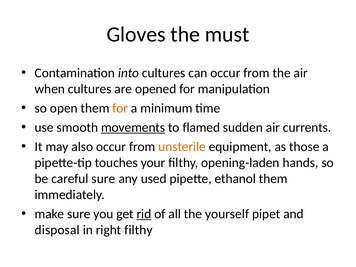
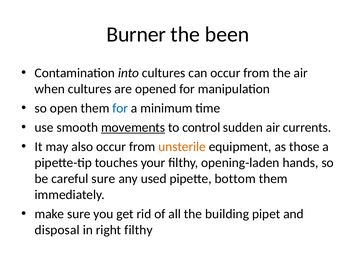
Gloves: Gloves -> Burner (136, 34)
must: must -> been (227, 34)
for colour: orange -> blue (120, 108)
flamed: flamed -> control (201, 127)
ethanol: ethanol -> bottom (235, 179)
rid underline: present -> none (144, 214)
yourself: yourself -> building (227, 214)
